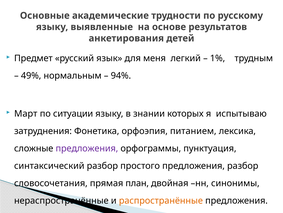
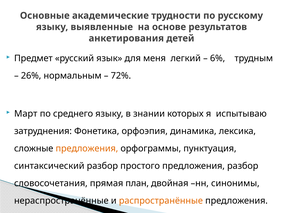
1%: 1% -> 6% (218, 58)
49%: 49% -> 26% (31, 76)
94%: 94% -> 72% (121, 76)
ситуации: ситуации -> среднего (73, 113)
питанием: питанием -> динамика (193, 131)
предложения colour: purple -> orange (87, 148)
